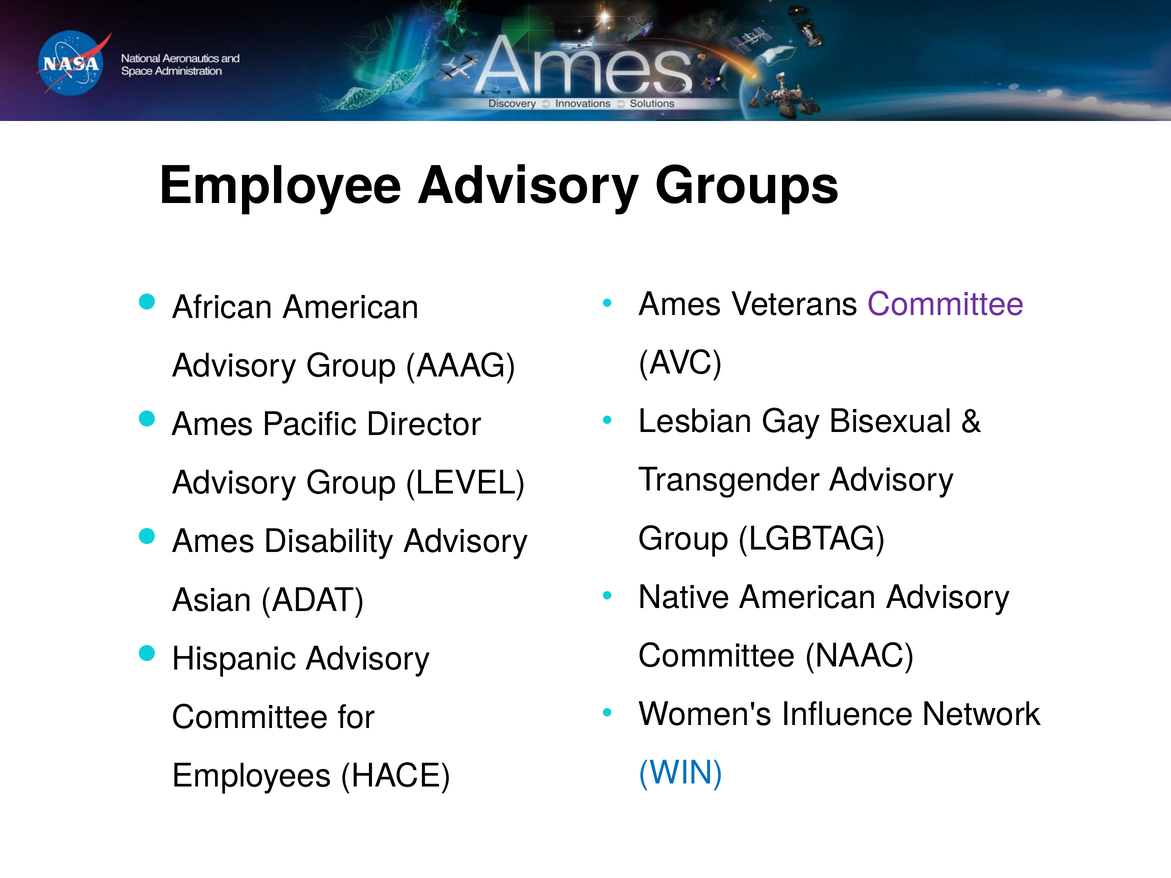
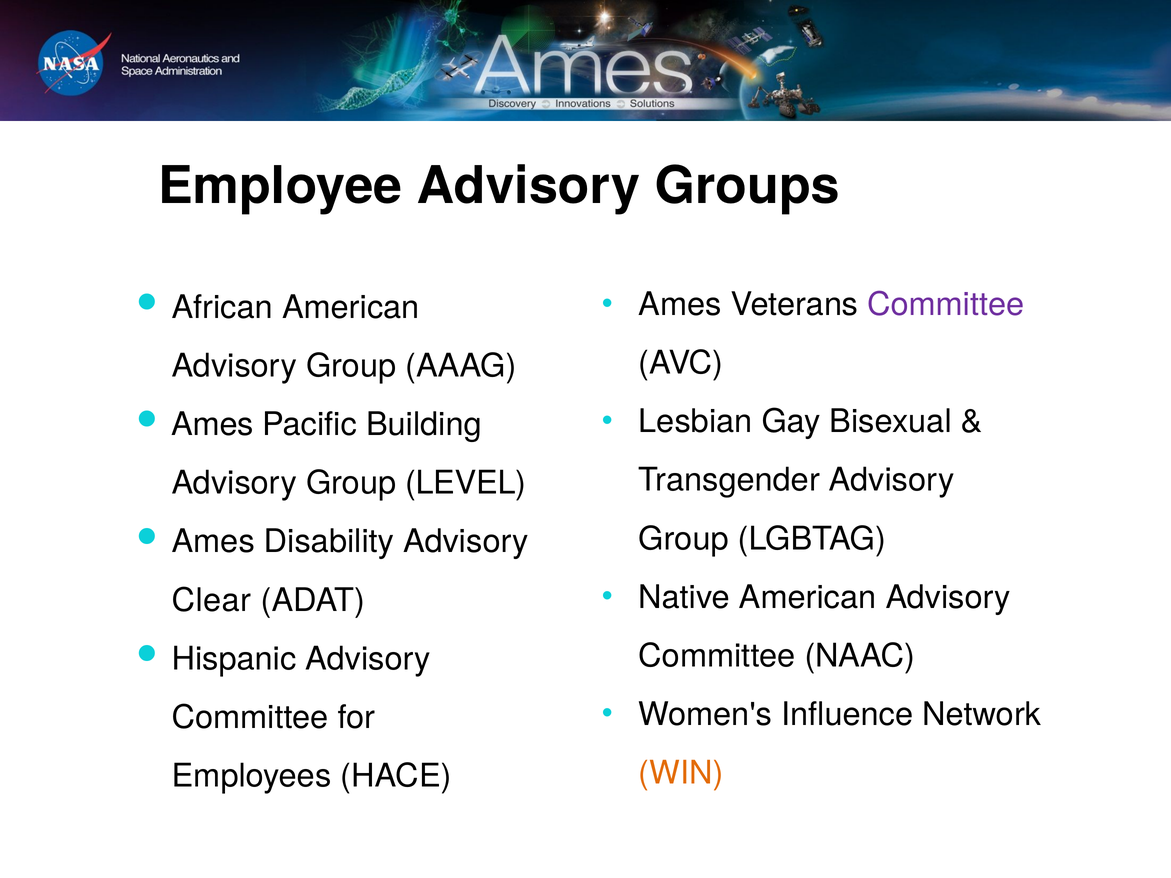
Director: Director -> Building (424, 425)
Asian: Asian -> Clear (211, 600)
WIN colour: blue -> orange (681, 773)
